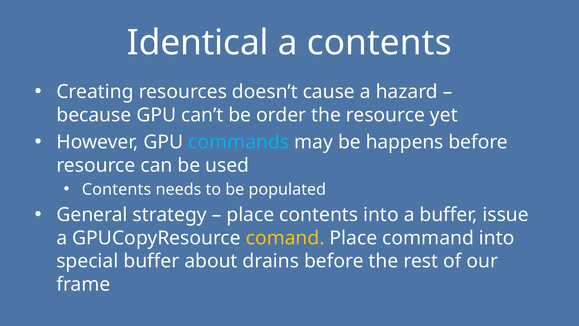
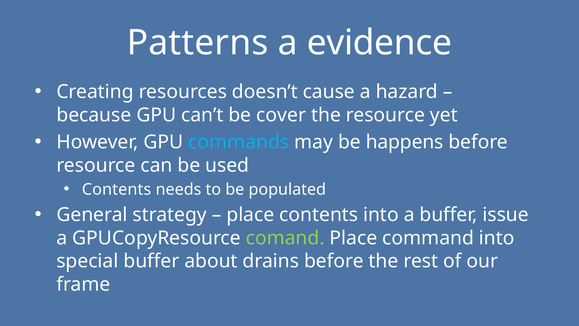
Identical: Identical -> Patterns (198, 43)
a contents: contents -> evidence (379, 43)
order: order -> cover (281, 115)
comand colour: yellow -> light green (285, 238)
